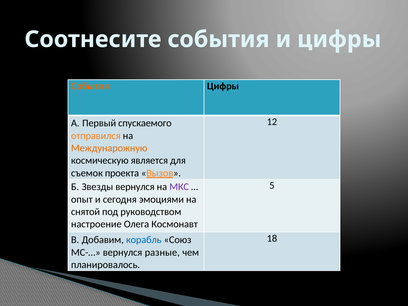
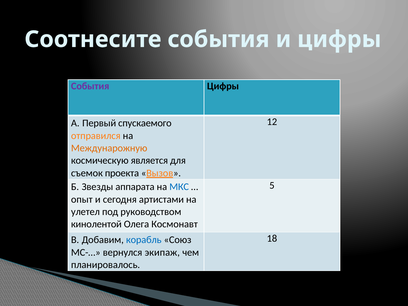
События colour: orange -> purple (90, 86)
Звезды вернулся: вернулся -> аппарата (135, 187)
МКС colour: purple -> blue (179, 187)
эмоциями: эмоциями -> артистами (161, 199)
снятой: снятой -> улетел (85, 212)
настроение: настроение -> кинолентой (96, 224)
разные: разные -> экипаж (162, 252)
